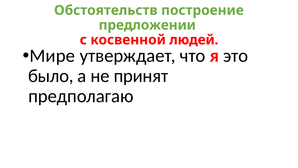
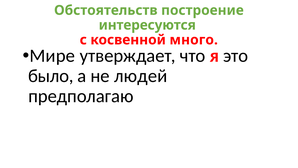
предложении: предложении -> интересуются (147, 25)
людей: людей -> много (194, 40)
принят: принят -> людей (141, 76)
